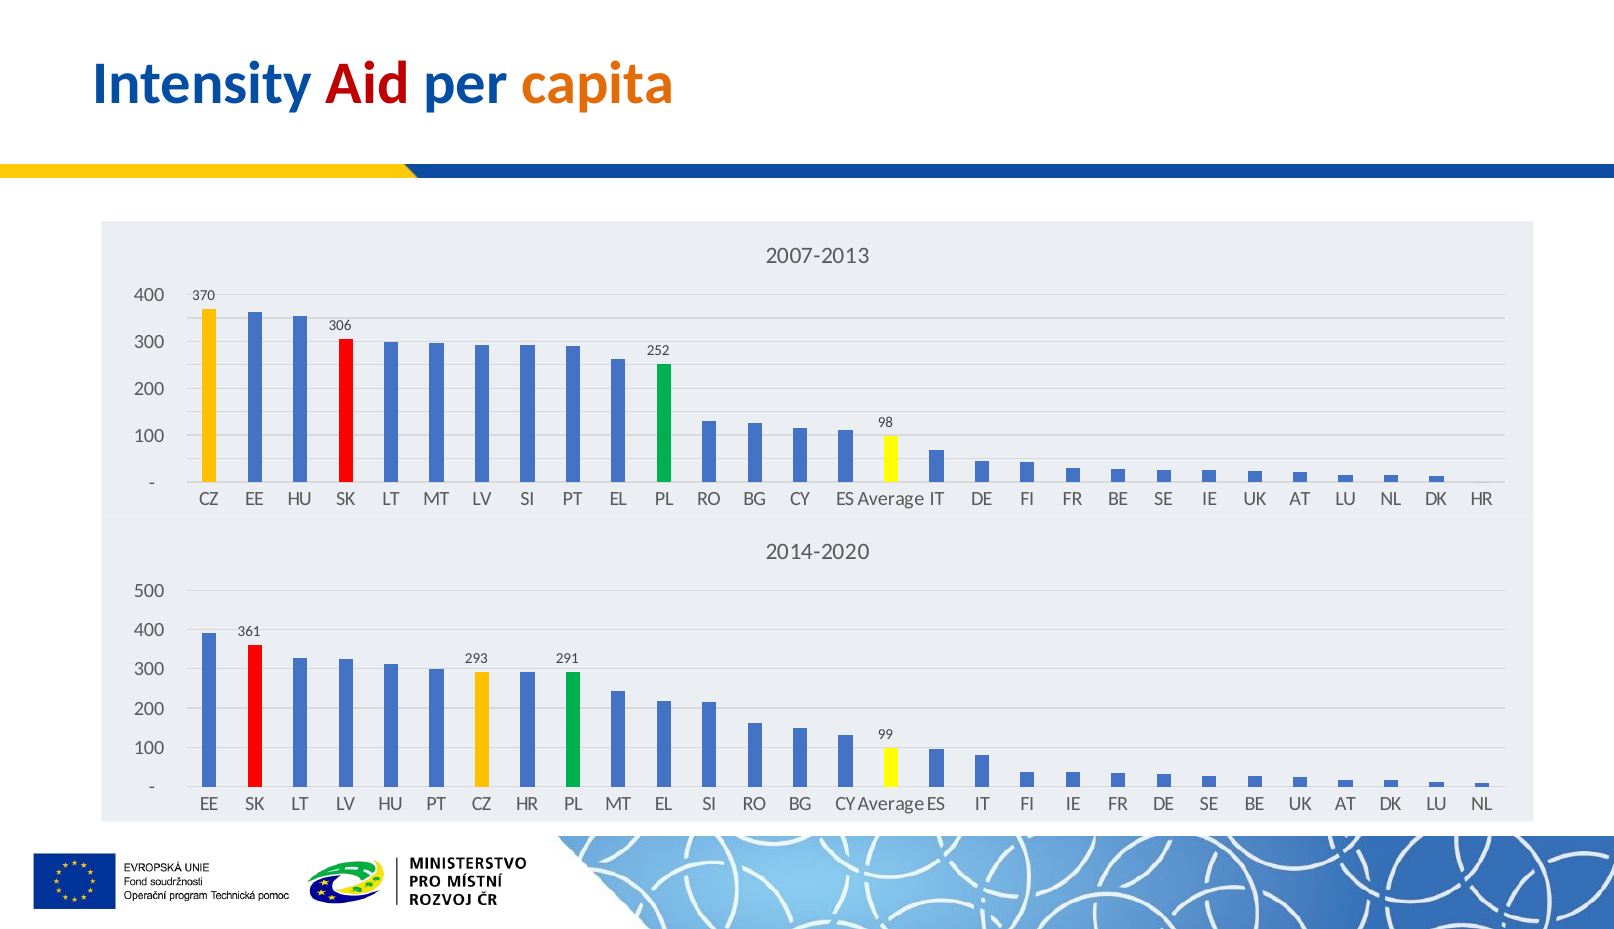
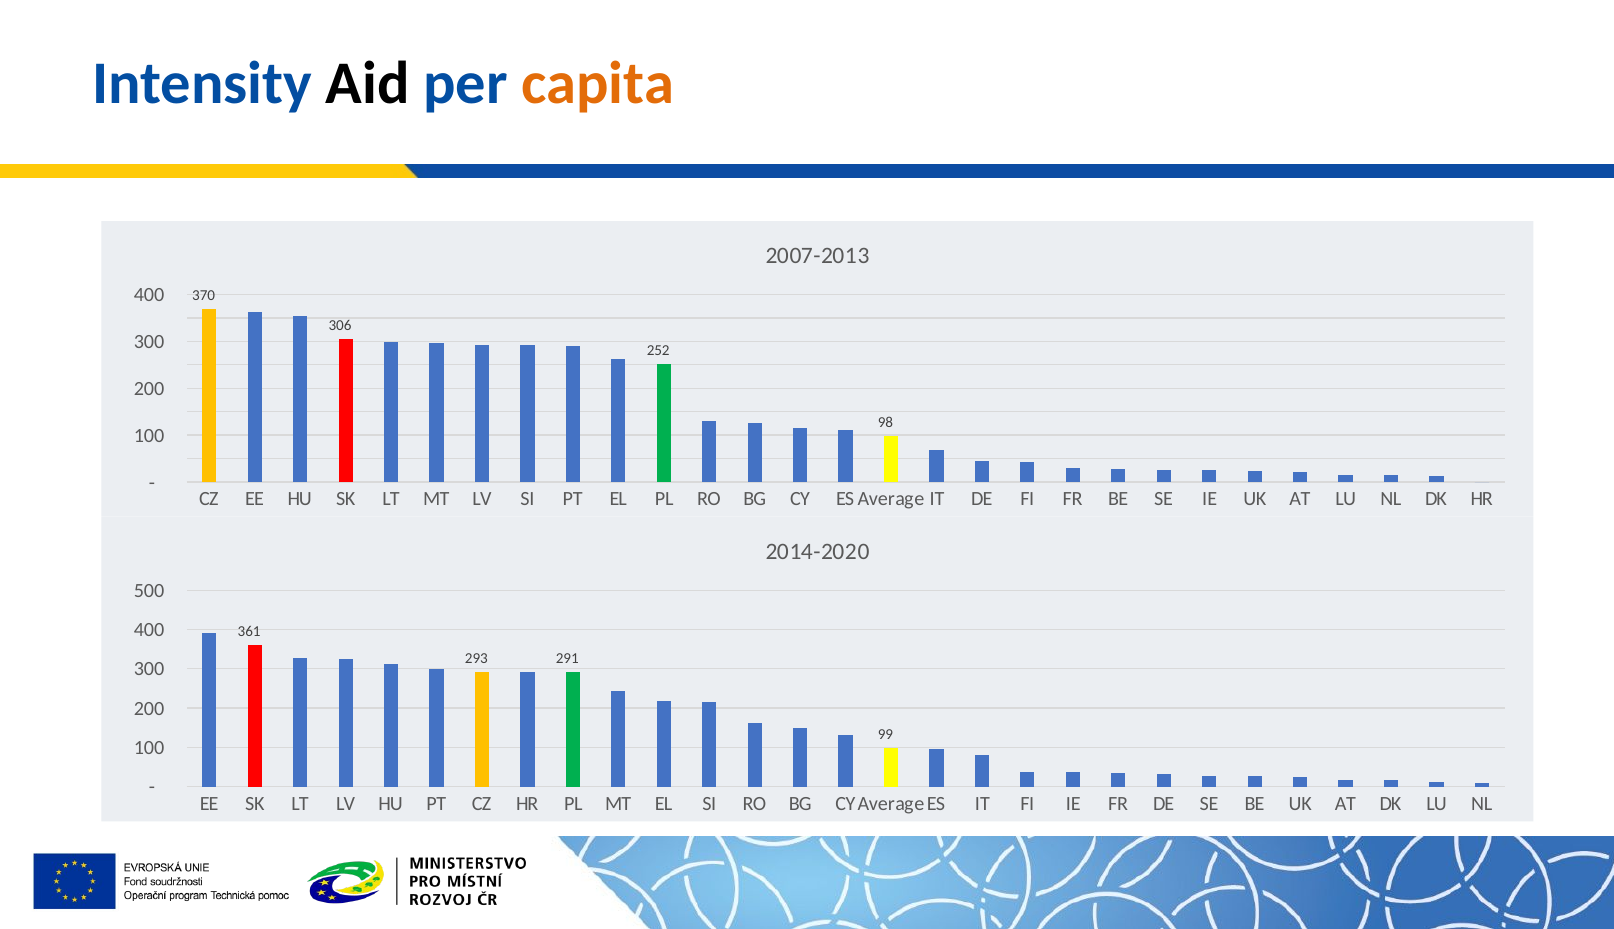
Aid colour: red -> black (368, 84)
